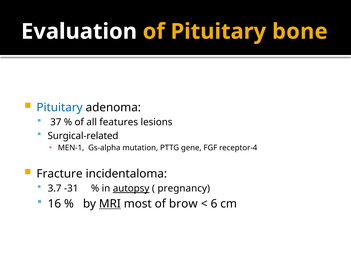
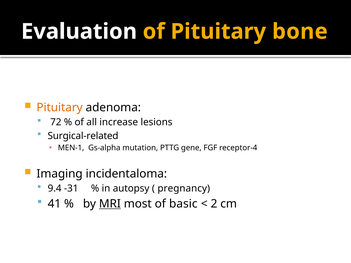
Pituitary colour: blue -> orange (60, 108)
37: 37 -> 72 (56, 122)
features: features -> increase (119, 122)
Fracture: Fracture -> Imaging (60, 174)
3.7: 3.7 -> 9.4 (55, 189)
autopsy underline: present -> none (131, 189)
16: 16 -> 41 (54, 204)
brow: brow -> basic (183, 204)
6: 6 -> 2 (214, 204)
